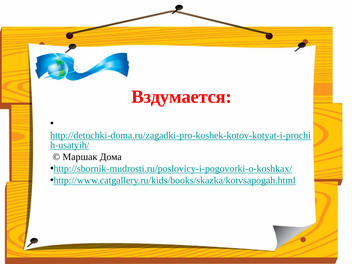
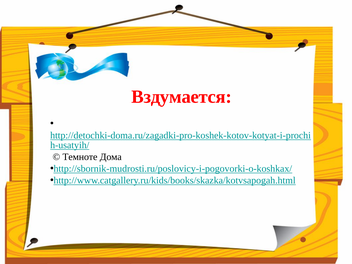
Маршак: Маршак -> Темноте (80, 157)
